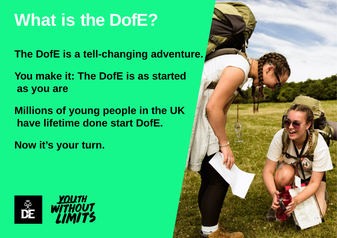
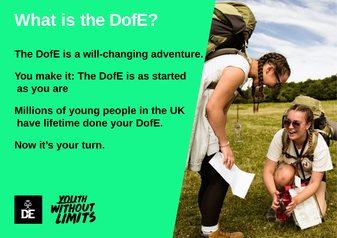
tell-changing: tell-changing -> will-changing (116, 54)
done start: start -> your (122, 123)
